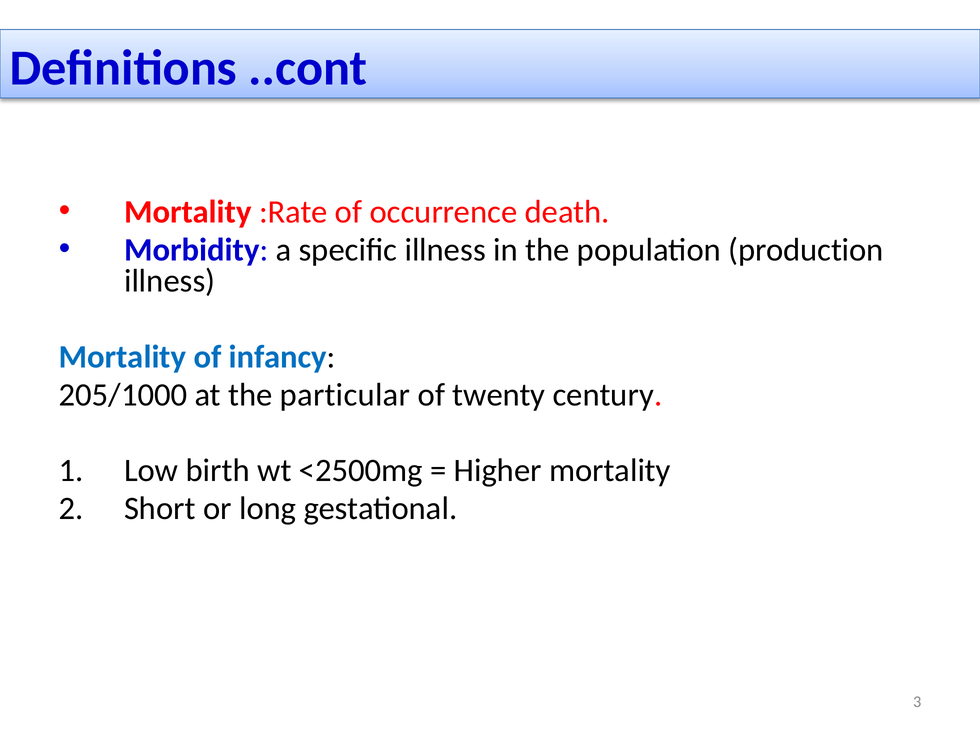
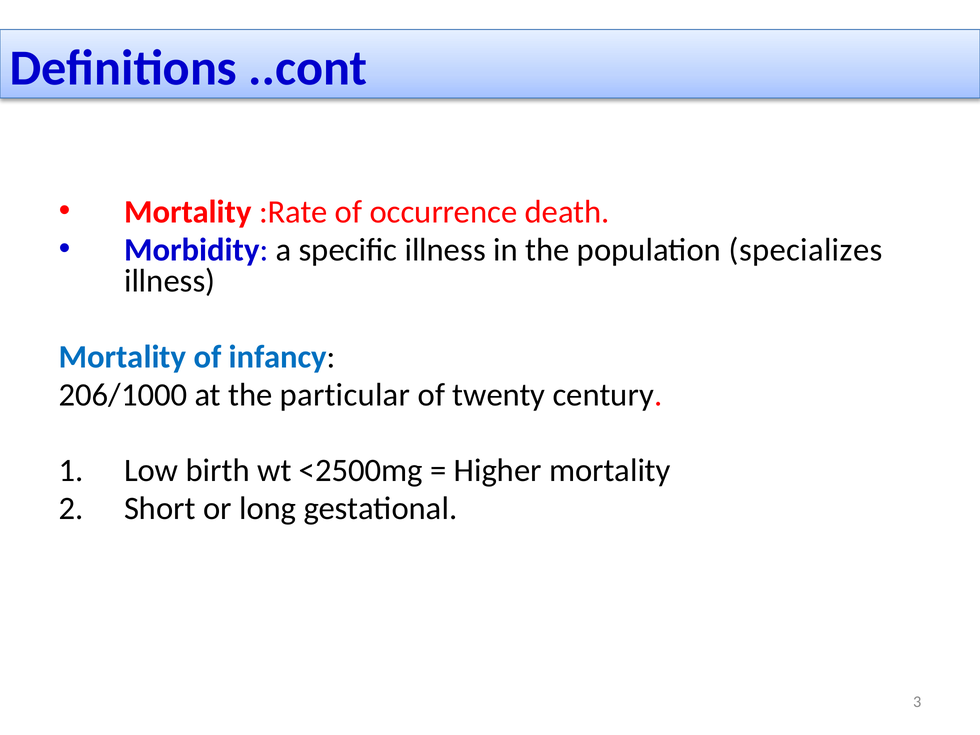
production: production -> specializes (806, 250)
205/1000: 205/1000 -> 206/1000 (123, 395)
